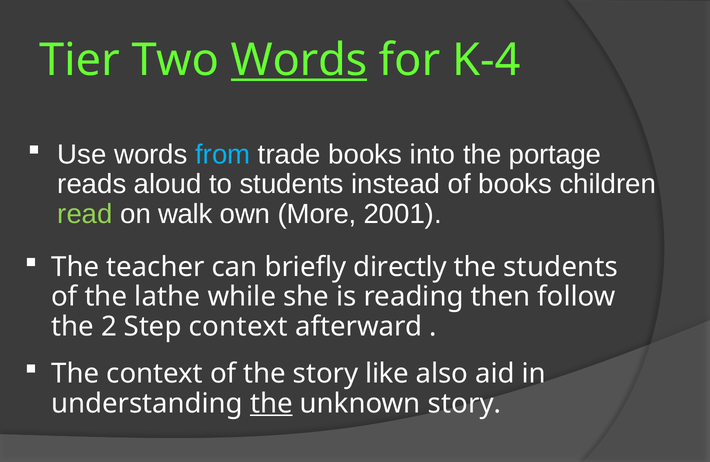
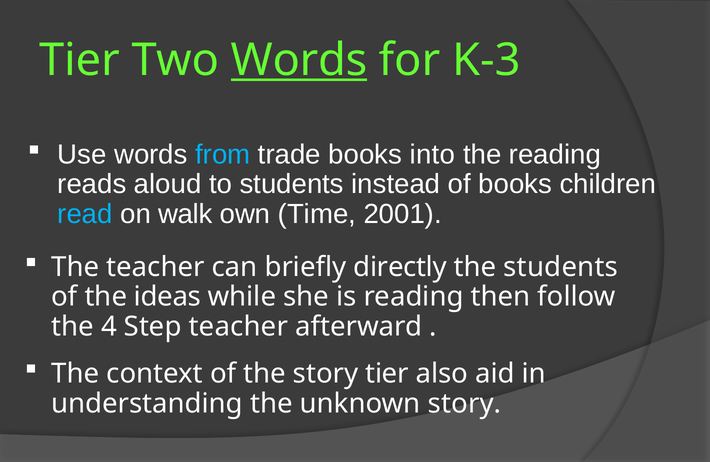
K-4: K-4 -> K-3 (487, 60)
the portage: portage -> reading (555, 154)
read colour: light green -> light blue (85, 214)
More: More -> Time (317, 214)
lathe: lathe -> ideas (168, 297)
2: 2 -> 4 (109, 326)
Step context: context -> teacher (238, 326)
story like: like -> tier (387, 373)
the underline: present -> none (271, 403)
